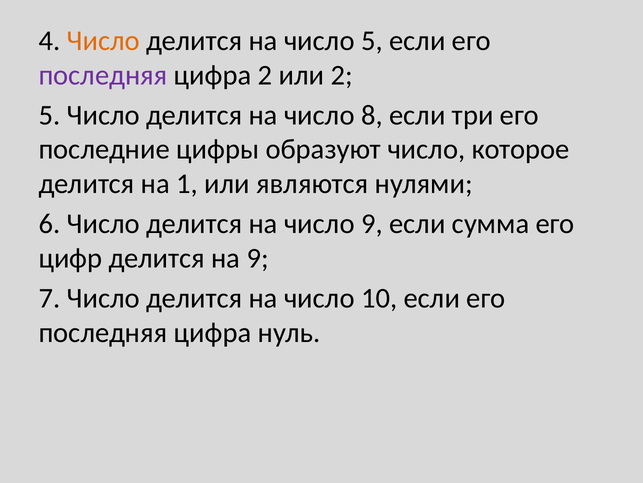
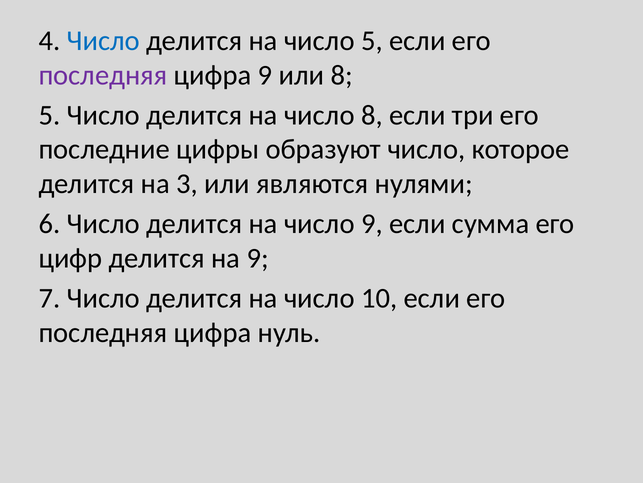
Число colour: orange -> blue (103, 41)
цифра 2: 2 -> 9 (265, 75)
или 2: 2 -> 8 (342, 75)
1: 1 -> 3 (187, 184)
